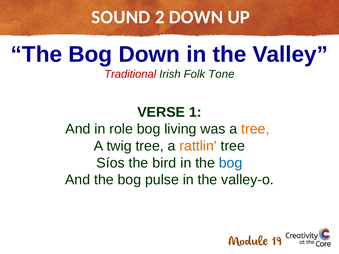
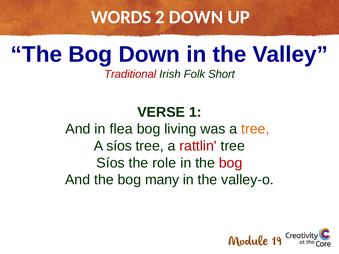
SOUND: SOUND -> WORDS (121, 17)
Tone: Tone -> Short (222, 74)
role: role -> flea (121, 129)
A twig: twig -> síos (119, 146)
rattlin colour: orange -> red (198, 146)
bird: bird -> role (164, 163)
bog colour: blue -> red (231, 163)
pulse: pulse -> many (162, 180)
